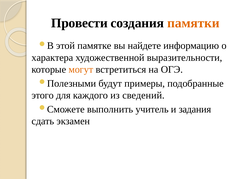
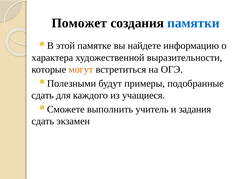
Провести: Провести -> Поможет (79, 23)
памятки colour: orange -> blue (193, 23)
этого: этого -> сдать (43, 95)
сведений: сведений -> учащиеся (144, 95)
